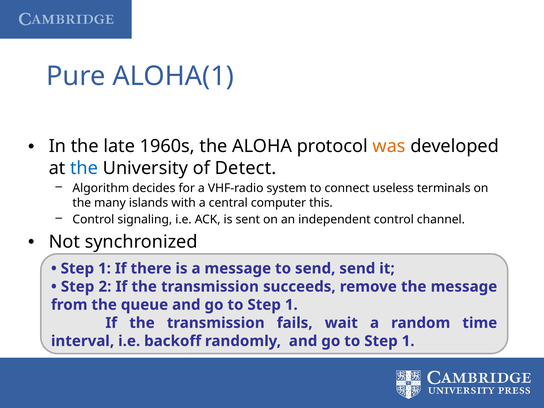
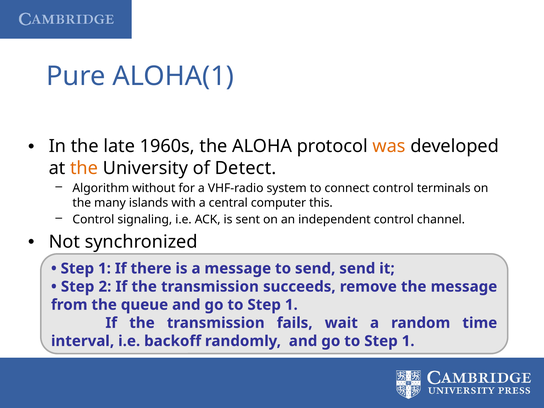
the colour: blue -> orange (84, 168)
decides: decides -> without (154, 188)
connect useless: useless -> control (393, 188)
